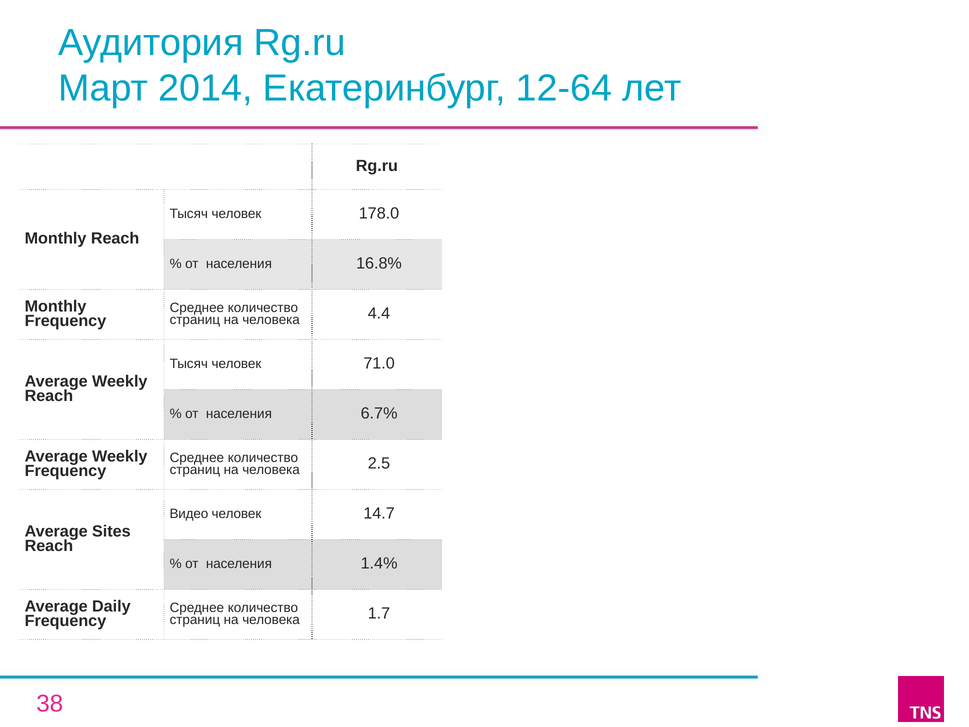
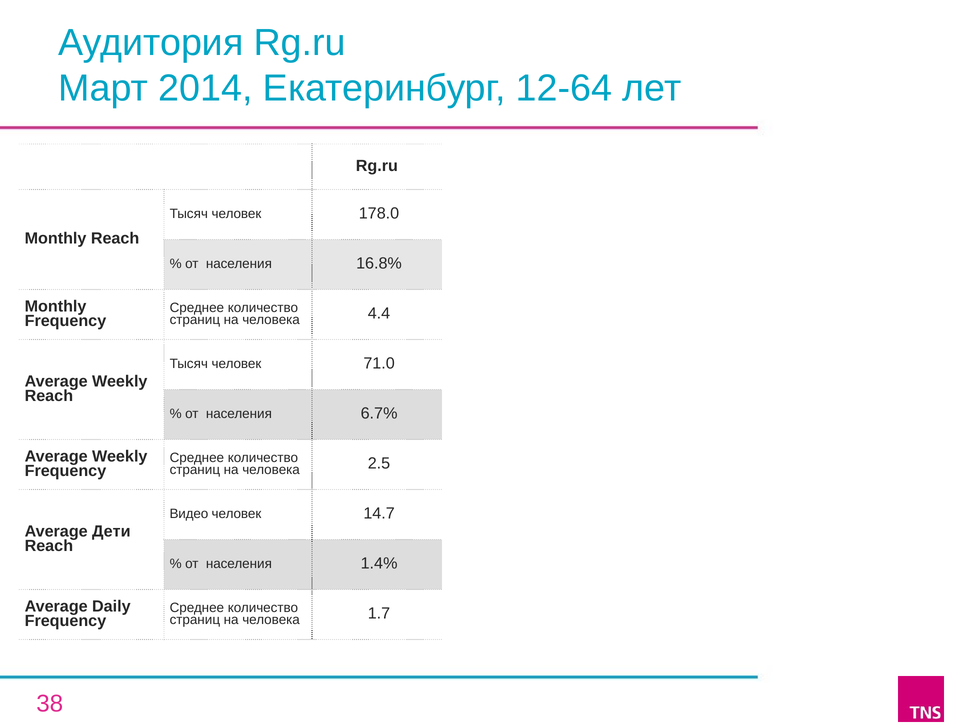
Sites: Sites -> Дети (111, 531)
